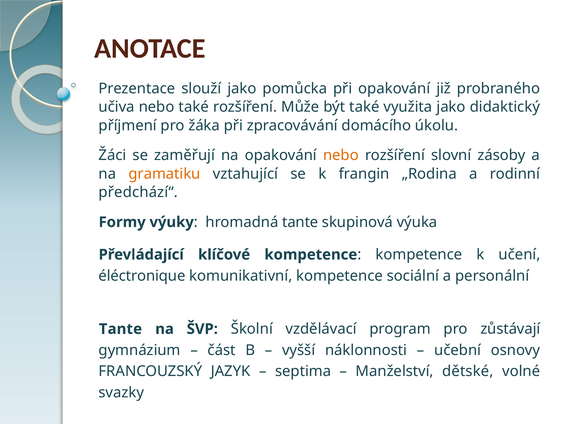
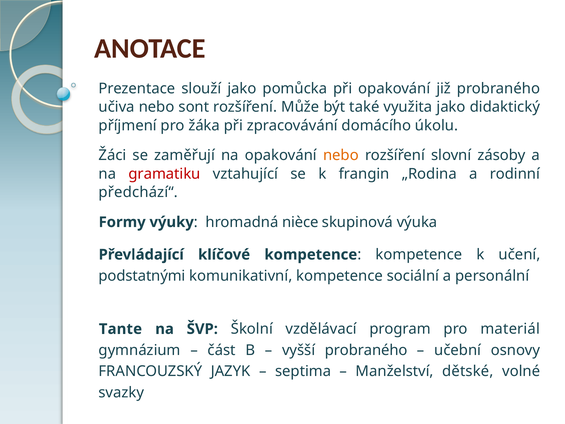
nebo také: také -> sont (194, 107)
gramatiku colour: orange -> red (164, 174)
hromadná tante: tante -> nièce (300, 222)
éléctronique: éléctronique -> podstatnými (142, 276)
zůstávají: zůstávají -> materiál (510, 329)
vyšší náklonnosti: náklonnosti -> probraného (366, 350)
